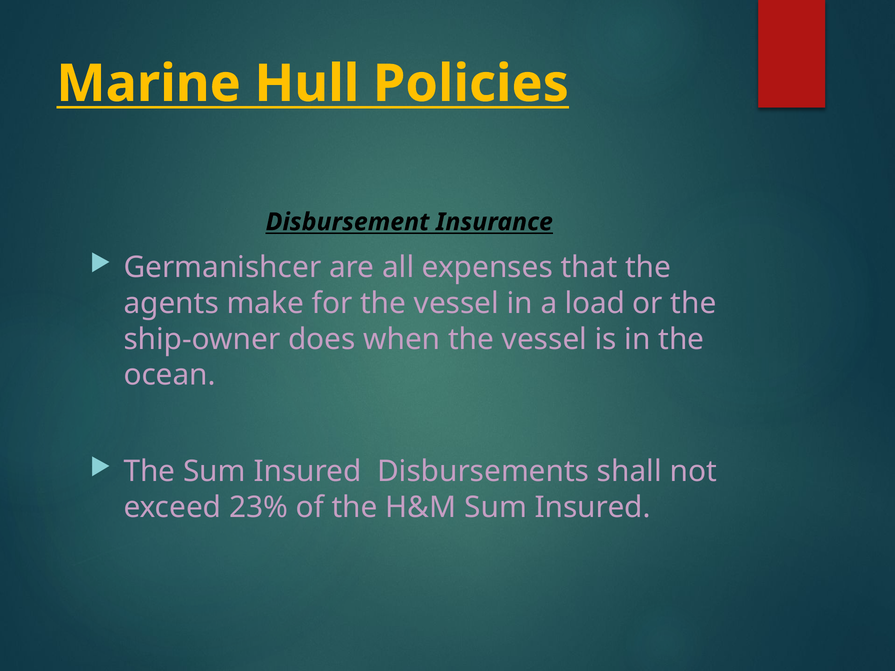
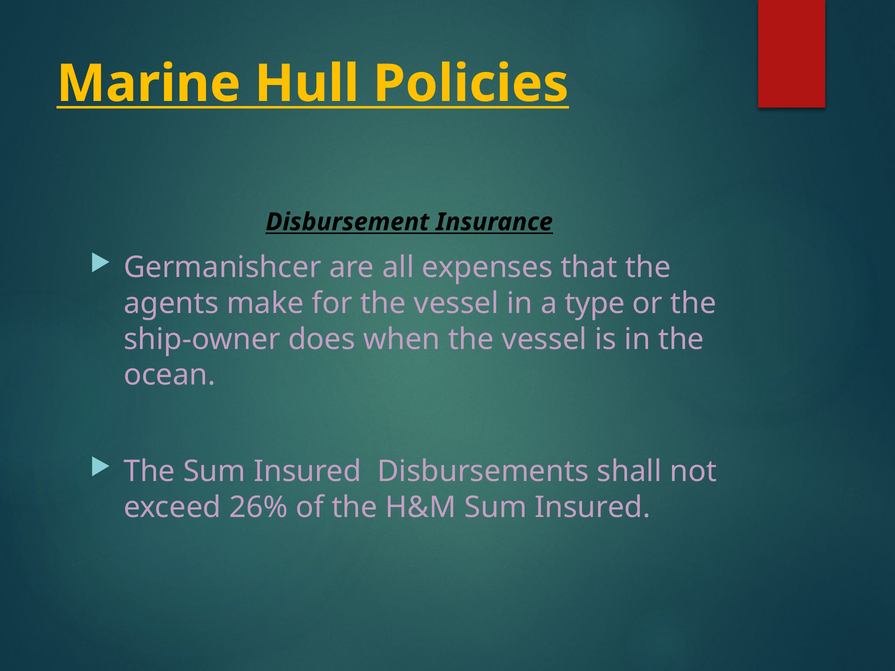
load: load -> type (595, 304)
23%: 23% -> 26% (258, 507)
